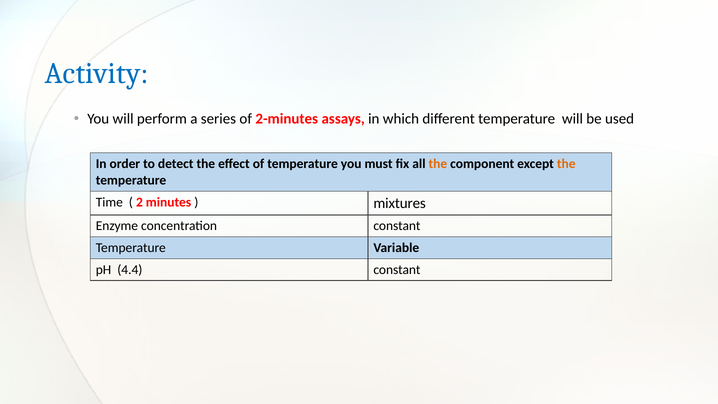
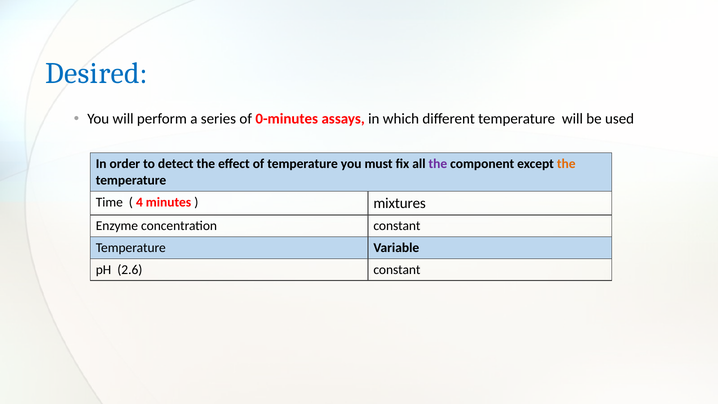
Activity: Activity -> Desired (97, 73)
2-minutes: 2-minutes -> 0-minutes (287, 119)
the colour: orange -> purple (438, 164)
2: 2 -> 4 (139, 202)
4.4: 4.4 -> 2.6 (130, 270)
